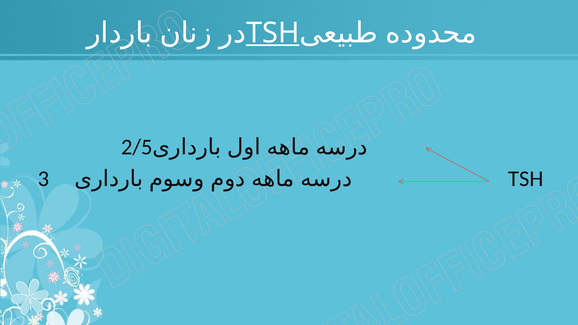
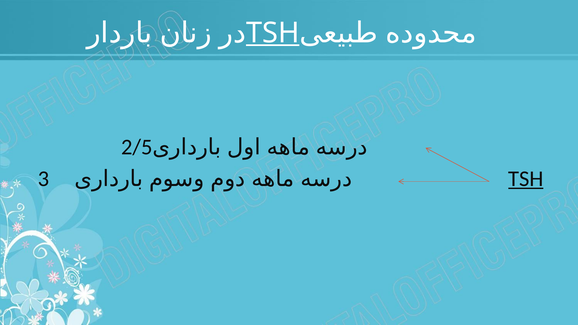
TSH underline: none -> present (526, 179)
